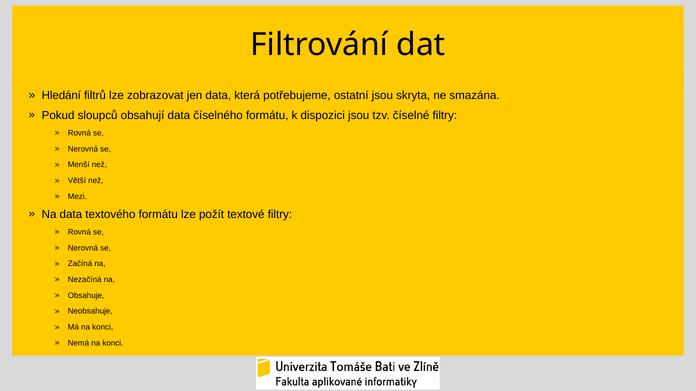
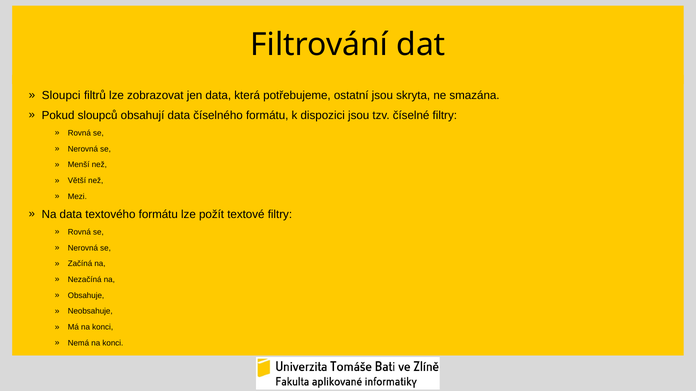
Hledání: Hledání -> Sloupci (61, 96)
